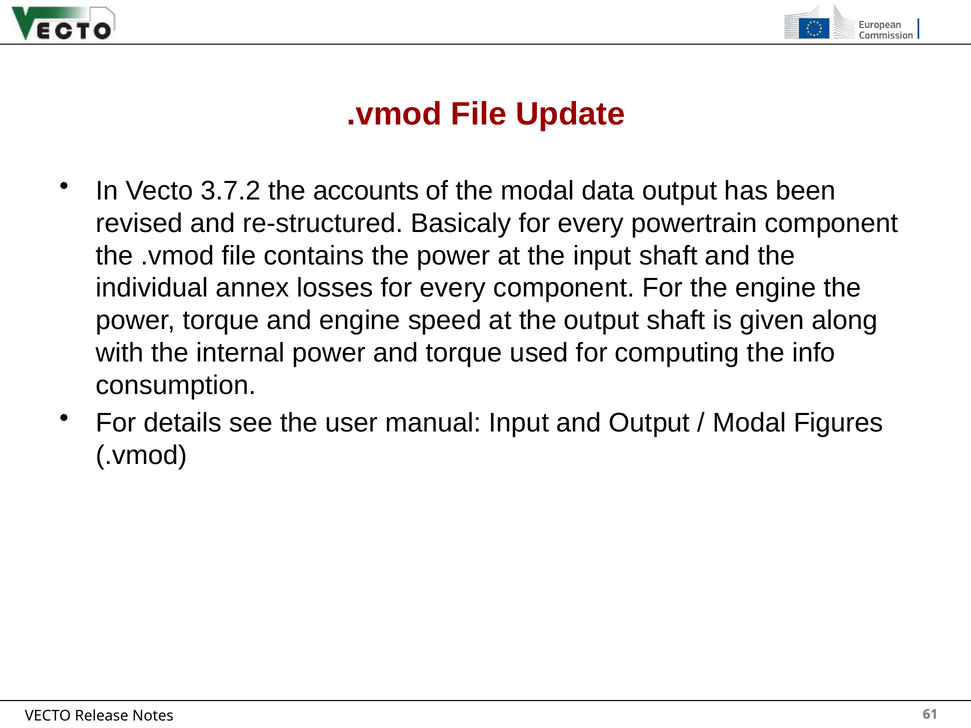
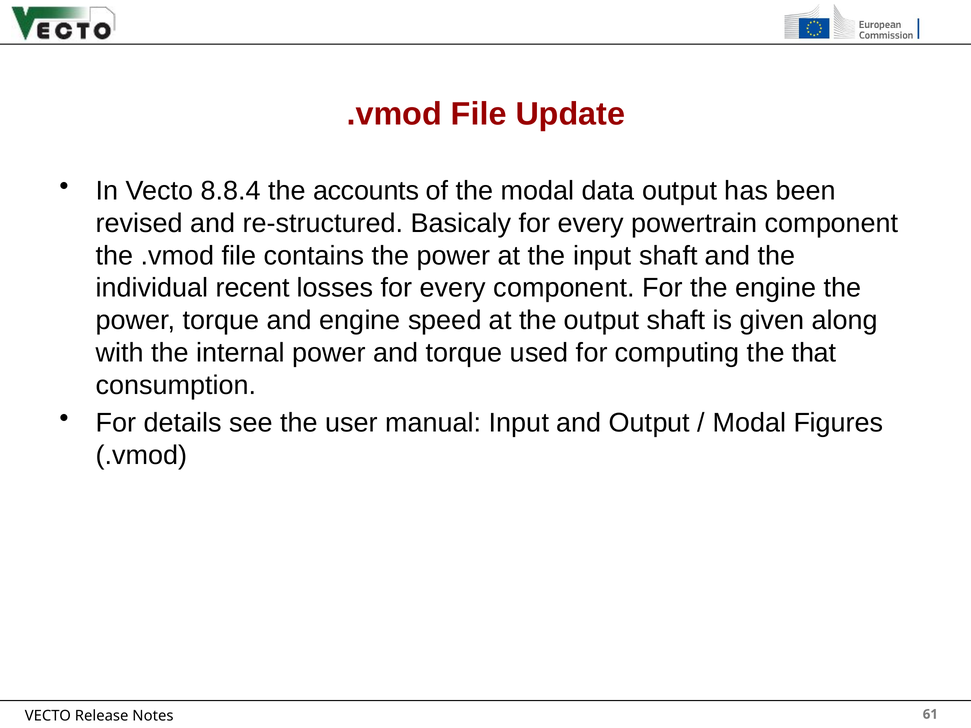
3.7.2: 3.7.2 -> 8.8.4 (231, 191)
annex: annex -> recent (253, 288)
info: info -> that (814, 353)
